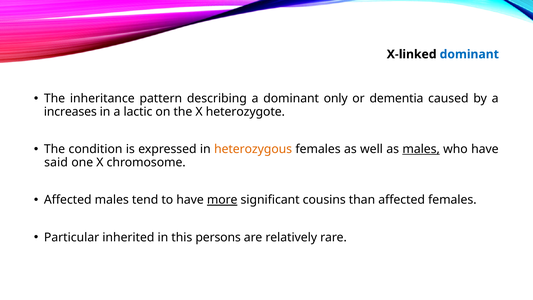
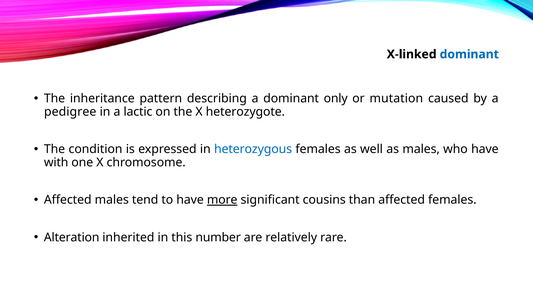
dementia: dementia -> mutation (396, 98)
increases: increases -> pedigree (70, 112)
heterozygous colour: orange -> blue (253, 149)
males underline: present -> none (421, 149)
said: said -> with (56, 162)
Particular: Particular -> Alteration (72, 237)
persons: persons -> number (218, 237)
